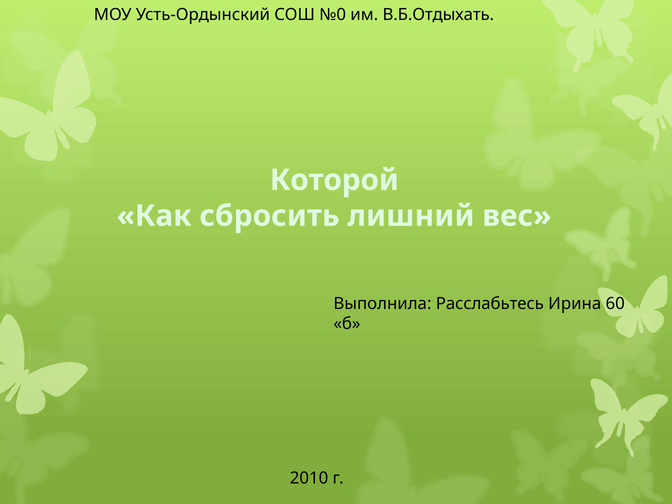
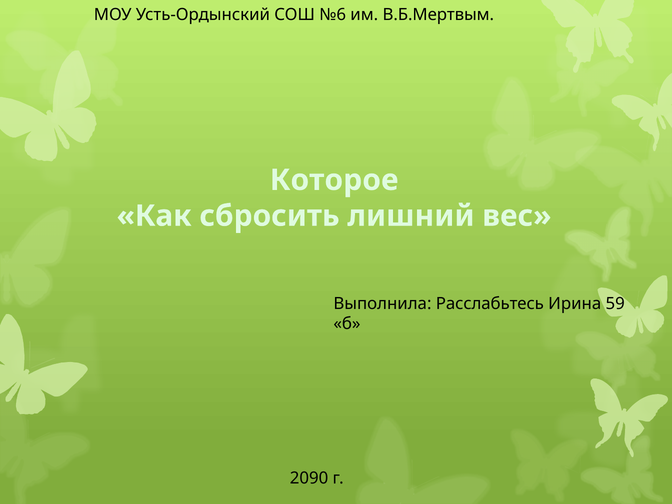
№0: №0 -> №6 (333, 15)
В.Б.Отдыхать: В.Б.Отдыхать -> В.Б.Мертвым (438, 15)
Которой: Которой -> Которое (334, 180)
60: 60 -> 59 (615, 304)
2010: 2010 -> 2090 (309, 478)
